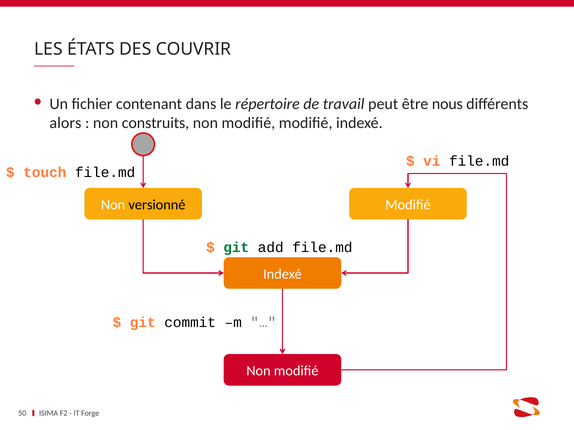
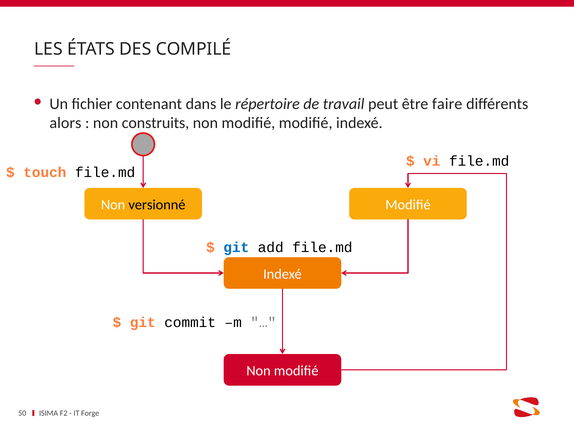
COUVRIR: COUVRIR -> COMPILÉ (194, 49)
nous: nous -> faire (447, 104)
git colour: green -> blue (236, 248)
